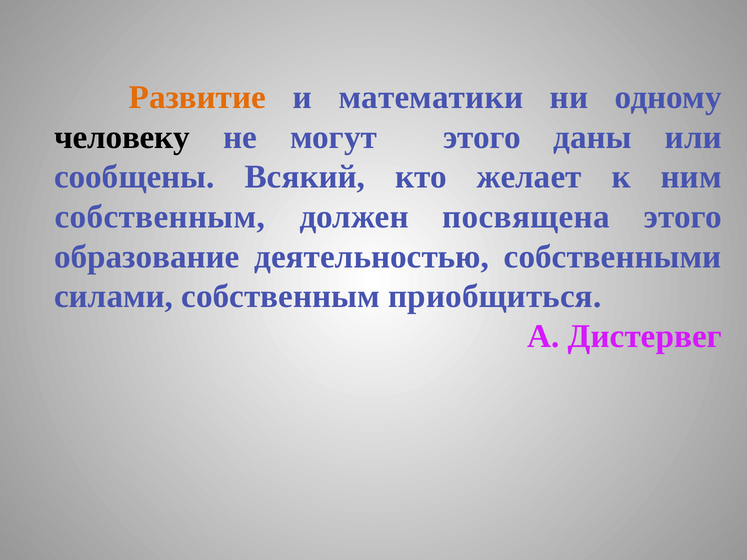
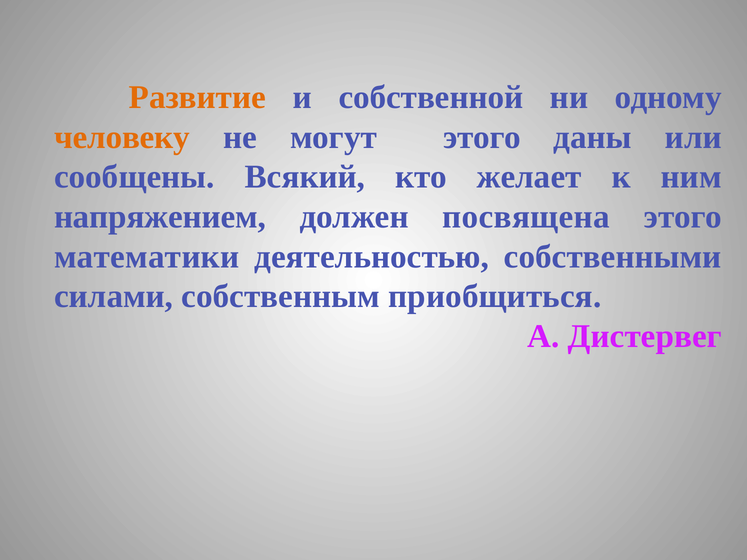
математики: математики -> собственной (431, 97)
человеку colour: black -> orange (122, 137)
собственным: собственным -> напряжением (160, 217)
образование: образование -> математики (147, 257)
